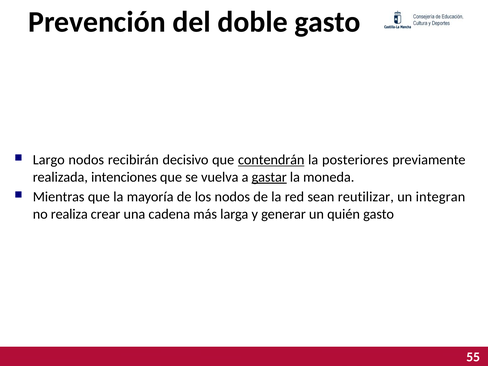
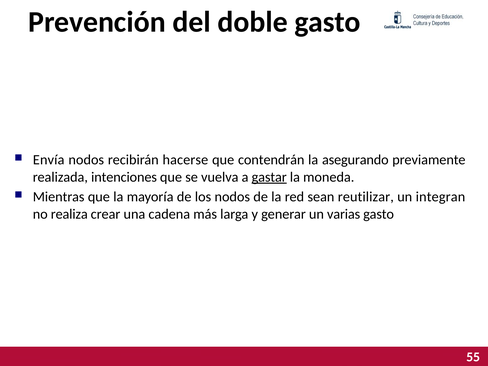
Largo: Largo -> Envía (49, 160)
decisivo: decisivo -> hacerse (185, 160)
contendrán underline: present -> none (271, 160)
posteriores: posteriores -> asegurando (355, 160)
quién: quién -> varias (344, 214)
